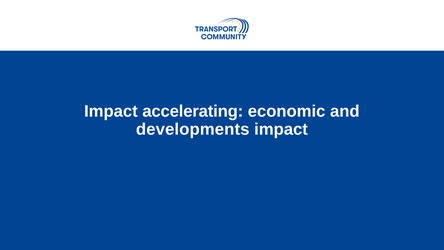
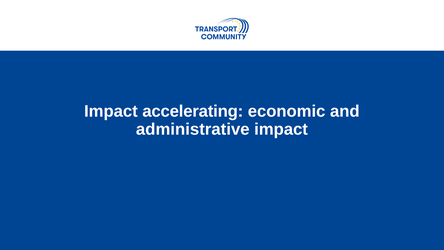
developments: developments -> administrative (193, 129)
